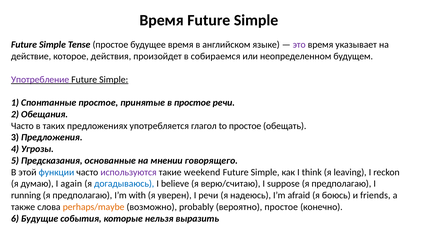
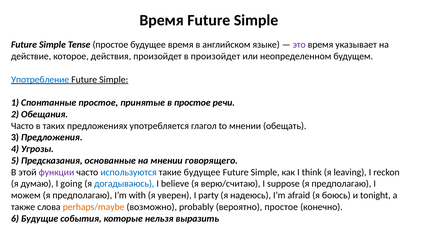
в собираемся: собираемся -> произойдет (216, 56)
Употребление colour: purple -> blue (40, 79)
to простое: простое -> мнении (245, 126)
функции colour: blue -> purple (56, 172)
используются colour: purple -> blue (129, 172)
такие weekend: weekend -> будущее (202, 172)
again: again -> going (71, 184)
running: running -> можем (26, 195)
I речи: речи -> party (208, 195)
friends: friends -> tonight (375, 195)
